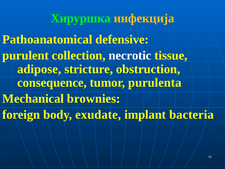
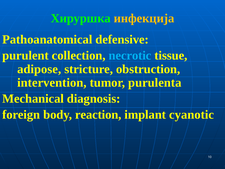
necrotic colour: white -> light blue (130, 55)
consequence: consequence -> intervention (52, 82)
brownies: brownies -> diagnosis (94, 98)
exudate: exudate -> reaction (98, 114)
bacteria: bacteria -> cyanotic (192, 114)
